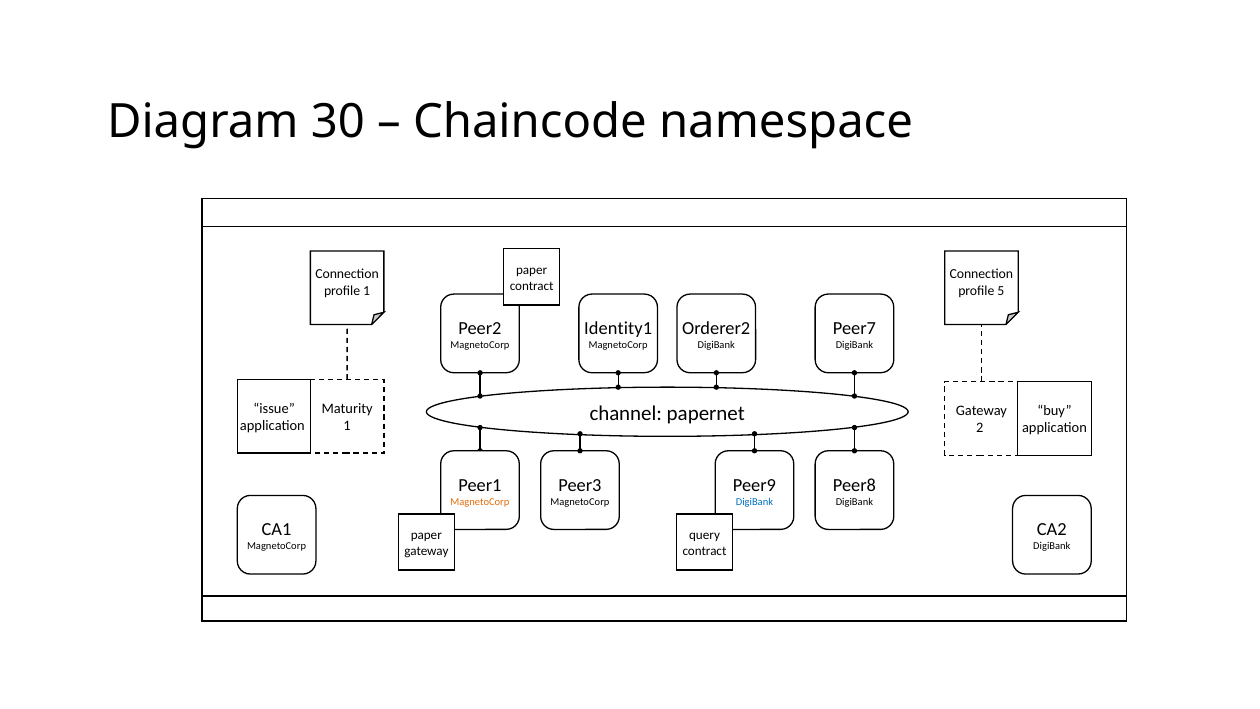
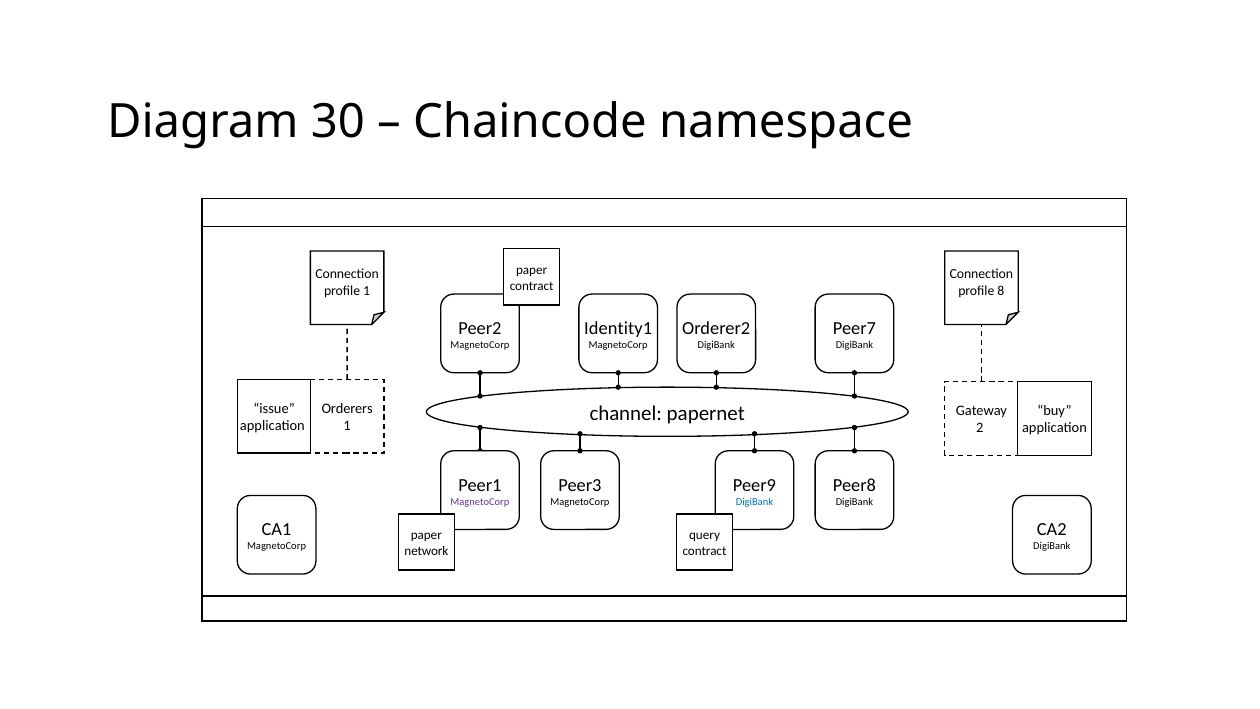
5: 5 -> 8 (1001, 291)
Maturity: Maturity -> Orderers (347, 408)
MagnetoCorp colour: orange -> purple (480, 502)
gateway: gateway -> network (426, 551)
